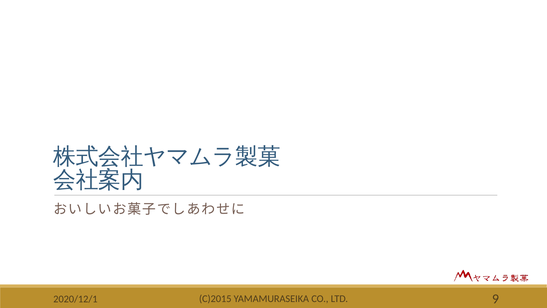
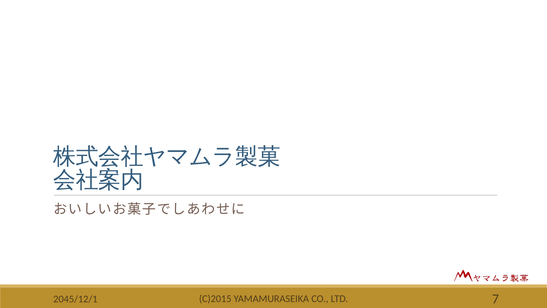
9: 9 -> 7 (495, 299)
2020/12/1: 2020/12/1 -> 2045/12/1 (75, 299)
